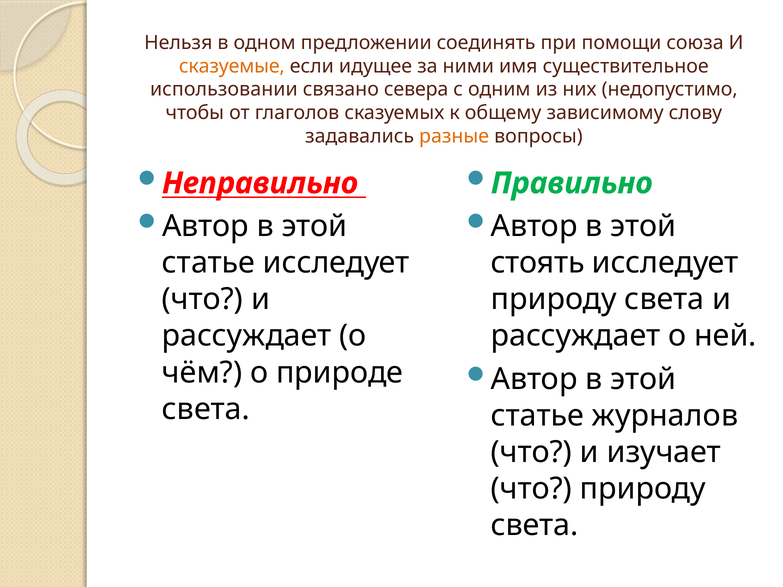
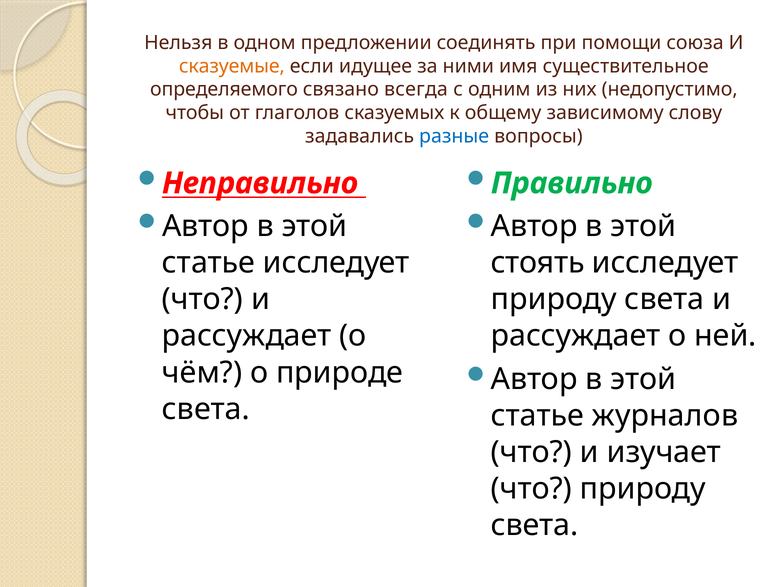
использовании: использовании -> определяемого (224, 90)
севера: севера -> всегда (416, 90)
разные colour: orange -> blue (454, 137)
